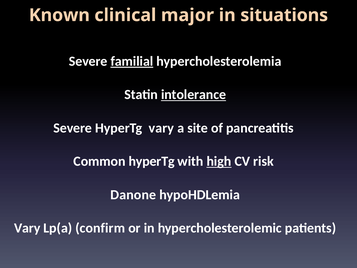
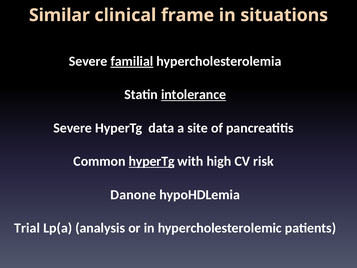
Known: Known -> Similar (59, 15)
major: major -> frame (188, 15)
HyperTg vary: vary -> data (161, 128)
hyperTg underline: none -> present (152, 161)
high underline: present -> none (219, 161)
Vary: Vary -> Trial (27, 228)
confirm: confirm -> analysis (100, 228)
